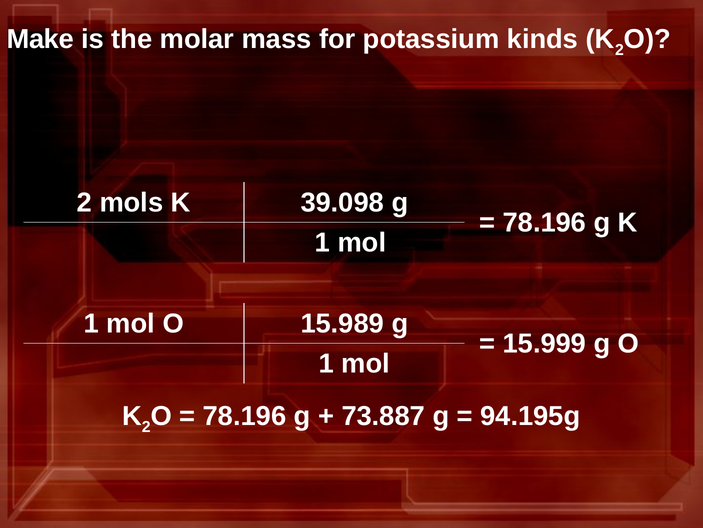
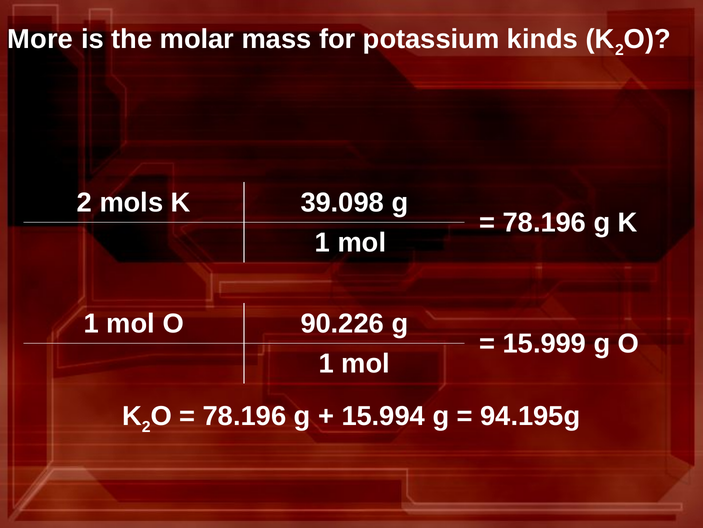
Make: Make -> More (40, 39)
15.989: 15.989 -> 90.226 (342, 323)
73.887: 73.887 -> 15.994 (383, 416)
